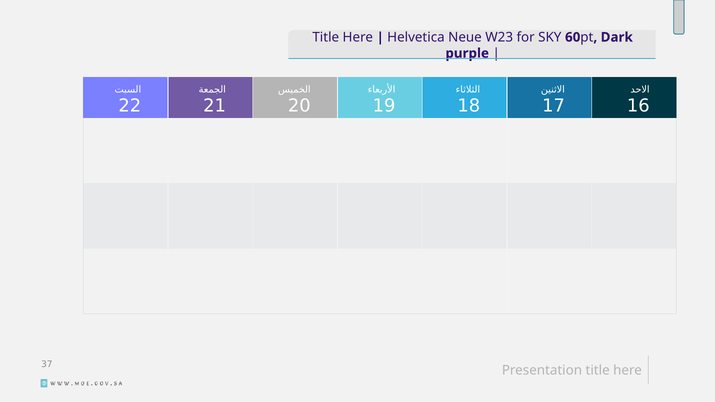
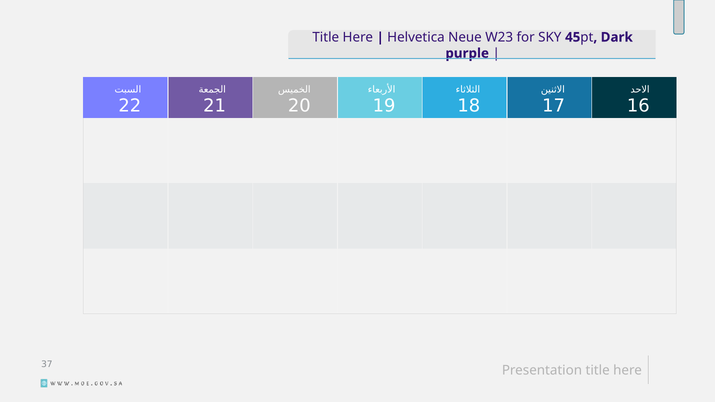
60: 60 -> 45 (573, 37)
